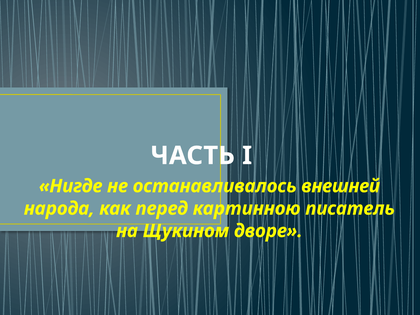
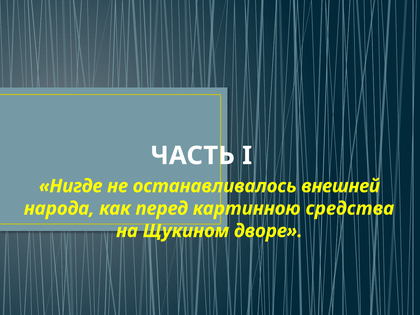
писатель: писатель -> средства (350, 209)
